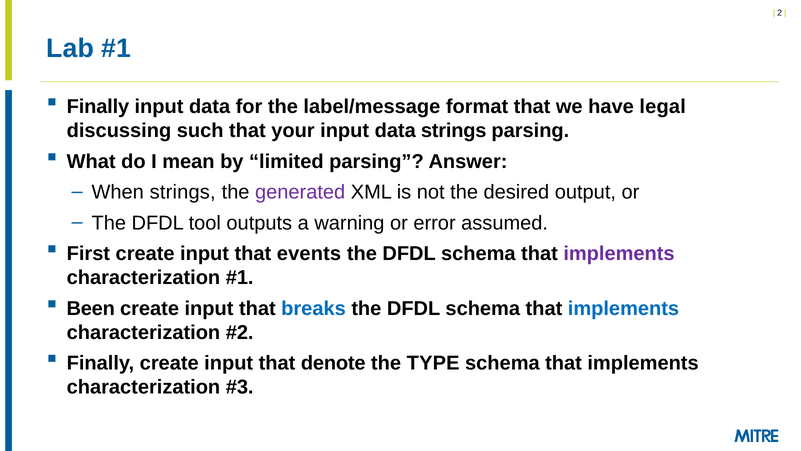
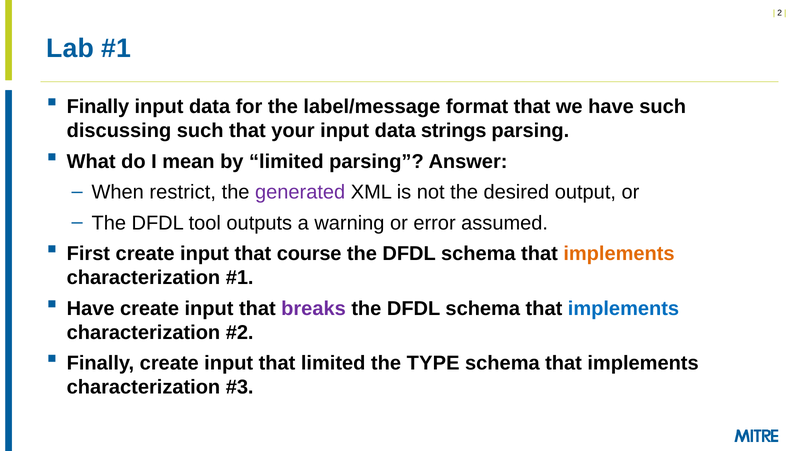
have legal: legal -> such (663, 107)
When strings: strings -> restrict (183, 192)
events: events -> course (309, 253)
implements colour: purple -> orange (619, 253)
Been: Been -> Have (91, 308)
breaks colour: blue -> purple (314, 308)
that denote: denote -> limited (333, 363)
